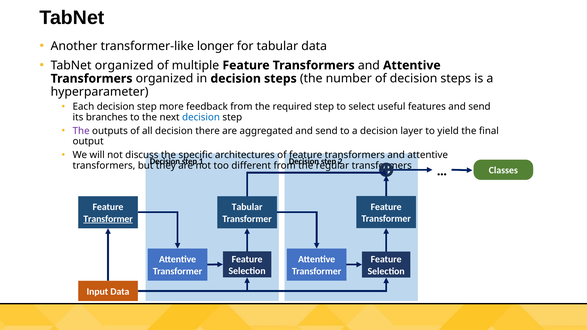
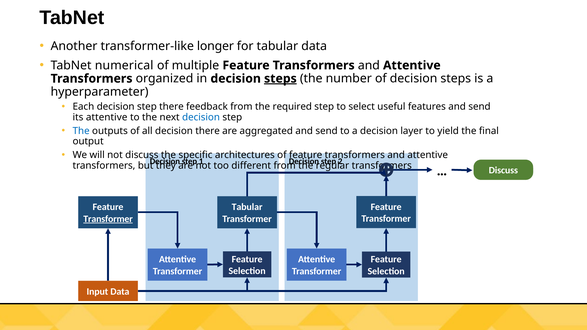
TabNet organized: organized -> numerical (124, 65)
steps underline: none -> present (280, 79)
step more: more -> there (171, 107)
its branches: branches -> attentive (107, 117)
The colour: purple -> blue (81, 131)
Classes: Classes -> Discuss (503, 171)
